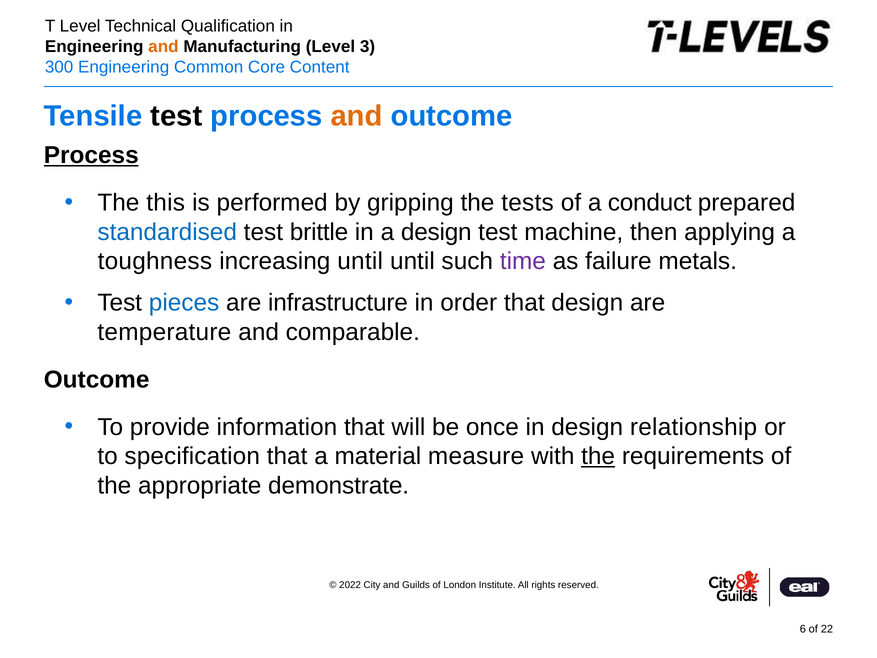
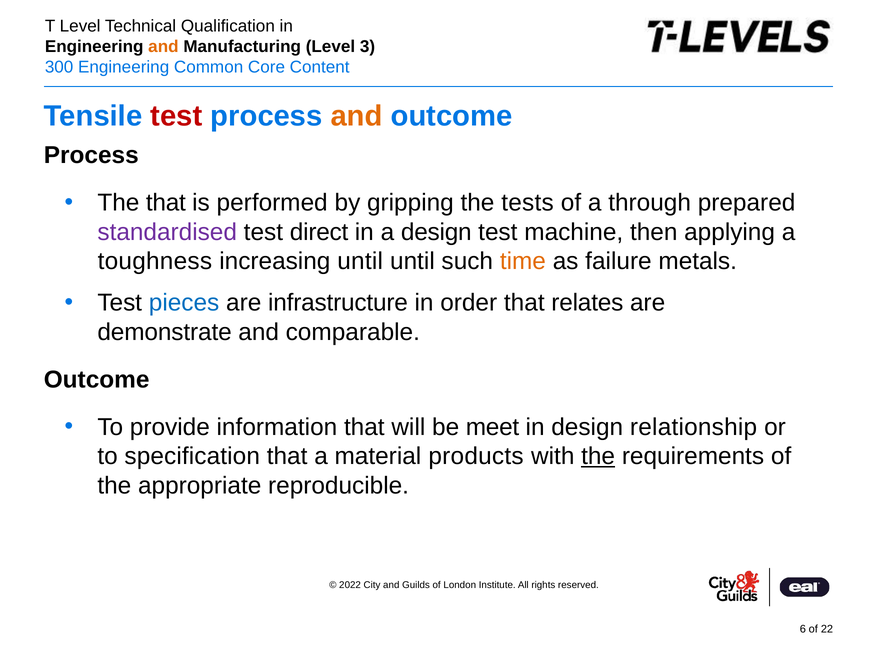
test colour: black -> red (176, 116)
Process underline: present -> none (91, 155)
The this: this -> that (166, 203)
conduct: conduct -> through (650, 203)
standardised colour: blue -> purple (167, 232)
brittle: brittle -> direct (319, 232)
time colour: purple -> orange (523, 261)
that design: design -> relates (587, 303)
temperature: temperature -> demonstrate (165, 332)
once: once -> meet (493, 427)
measure: measure -> products (476, 456)
demonstrate: demonstrate -> reproducible (339, 485)
